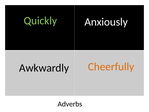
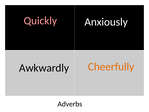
Quickly colour: light green -> pink (40, 21)
